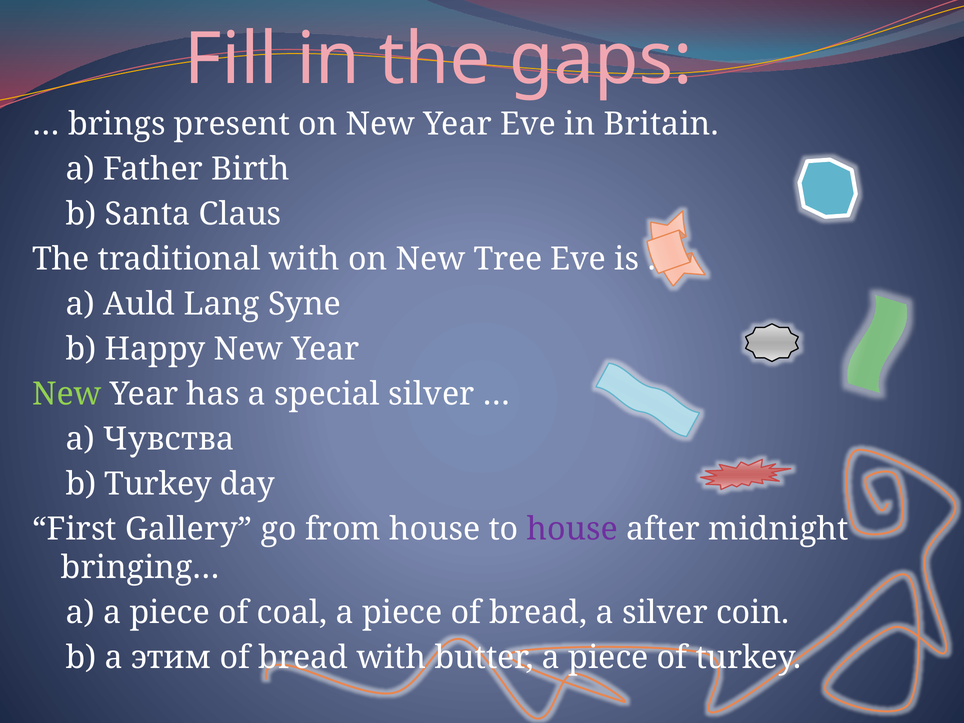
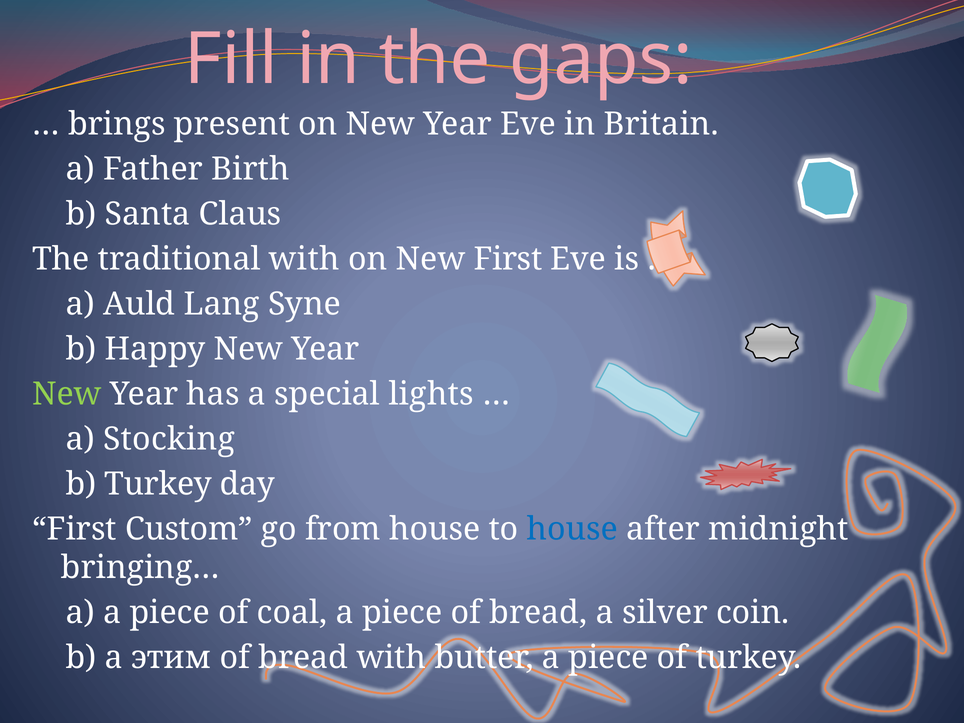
New Tree: Tree -> First (508, 259)
special silver: silver -> lights (431, 394)
Чувства: Чувства -> Stocking (169, 439)
Gallery: Gallery -> Custom (189, 529)
house colour: purple -> blue (572, 529)
